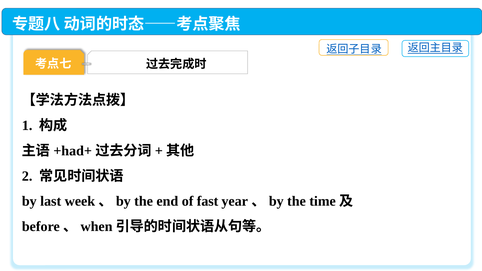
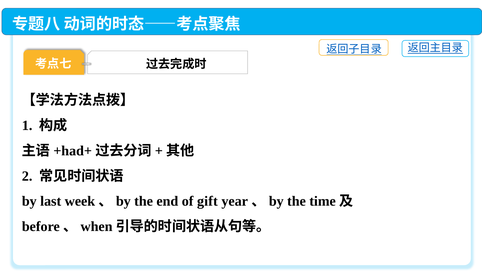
fast: fast -> gift (207, 201)
